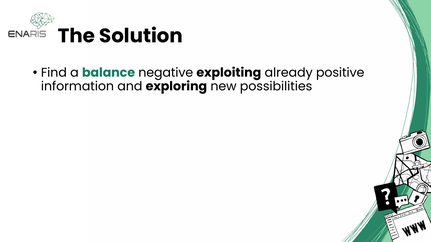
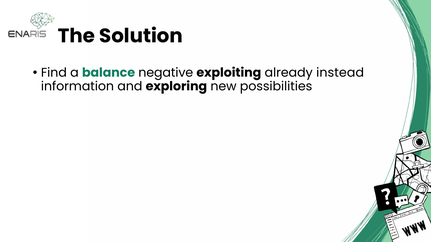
positive: positive -> instead (340, 73)
